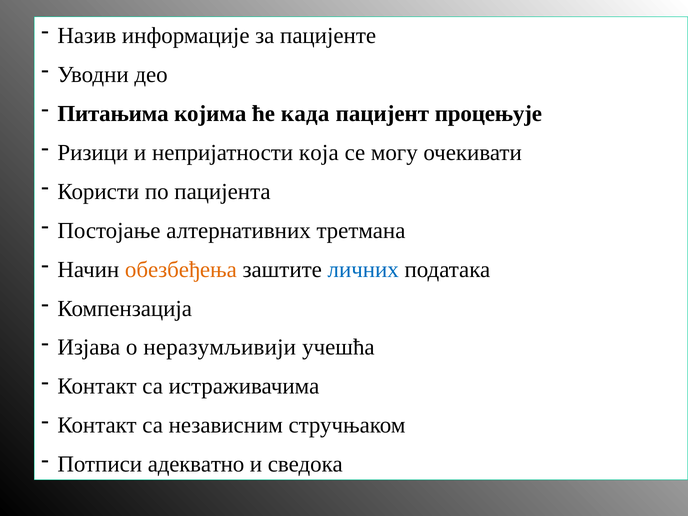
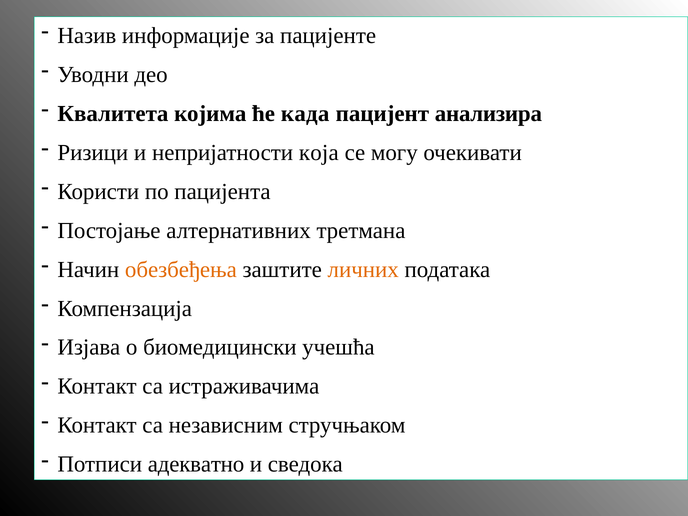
Питањима: Питањима -> Квалитета (113, 114)
процењује: процењује -> анализира (488, 114)
личних colour: blue -> orange (363, 269)
неразумљивији: неразумљивији -> биомедицински (220, 347)
